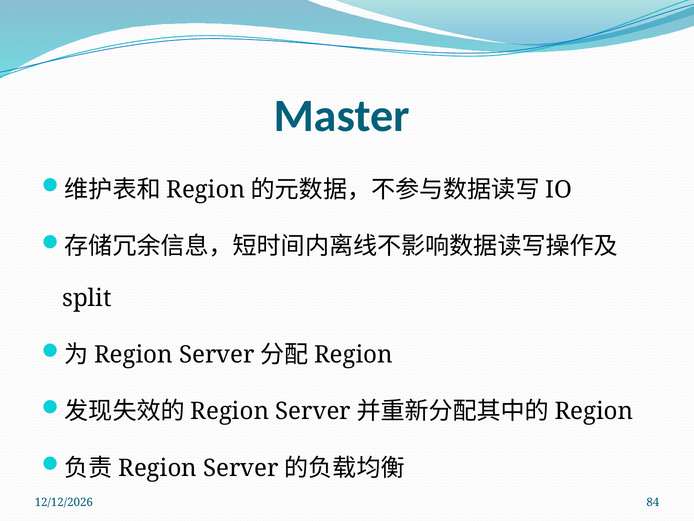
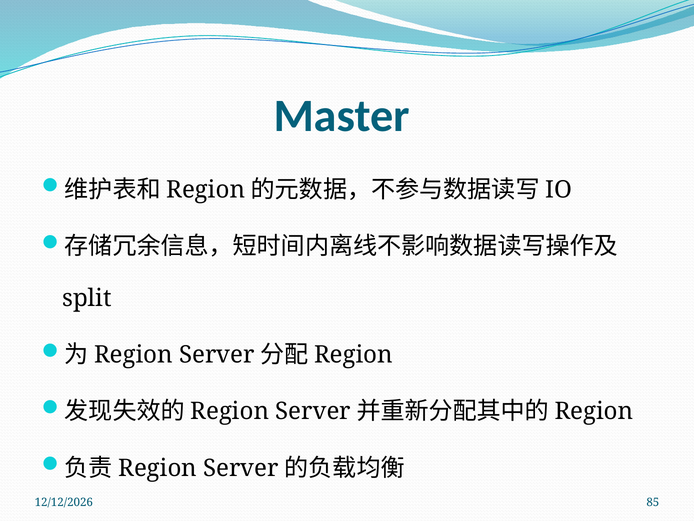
84: 84 -> 85 (653, 502)
